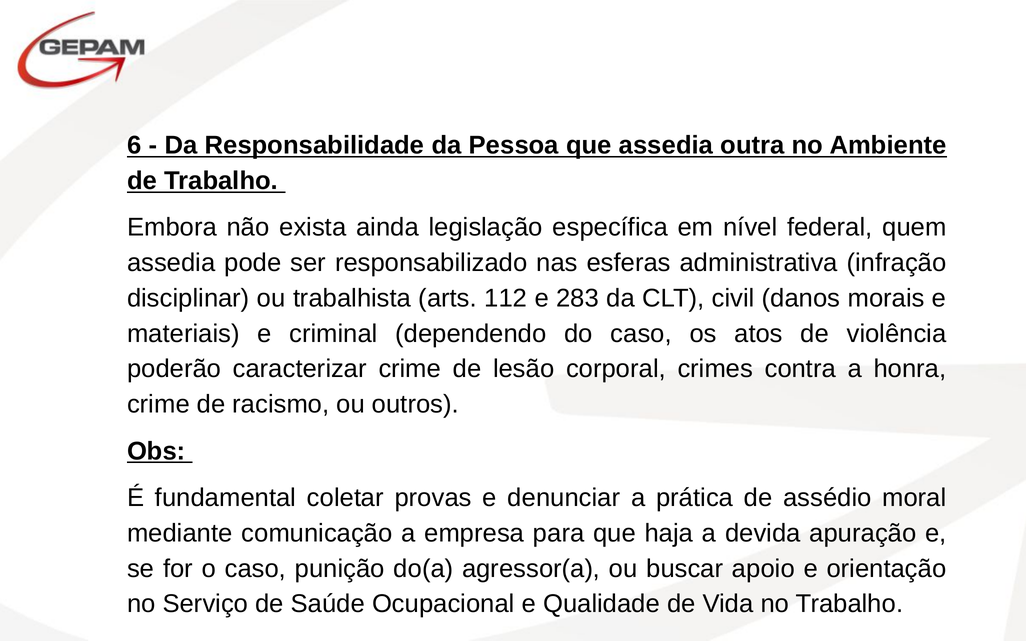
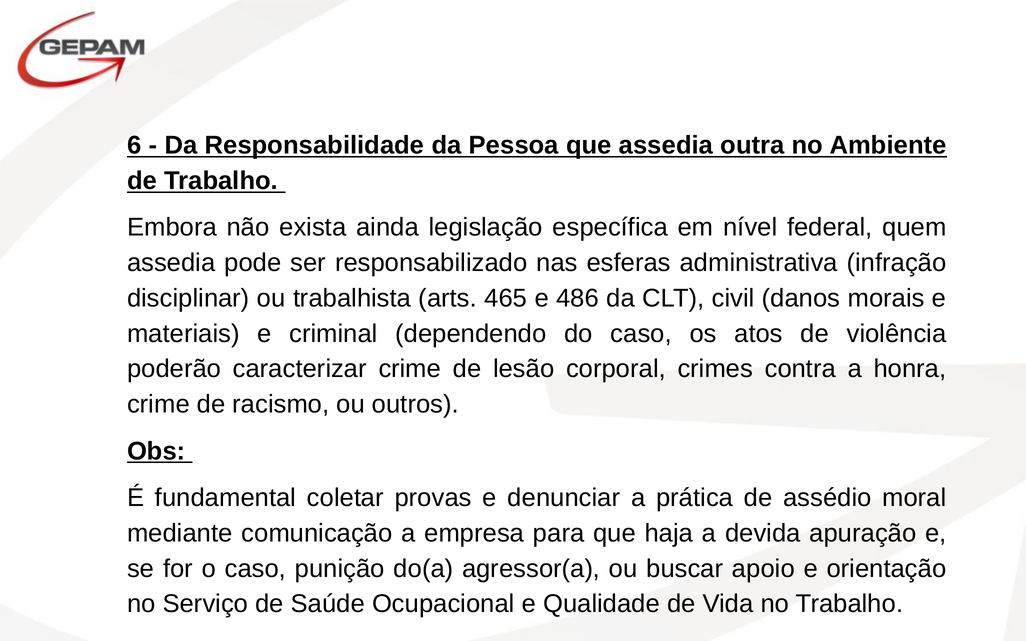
112: 112 -> 465 (506, 298)
283: 283 -> 486 (578, 298)
